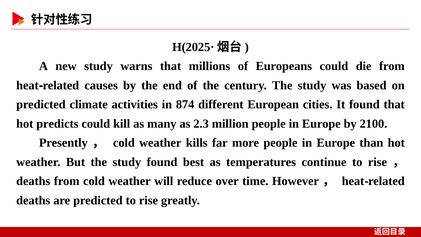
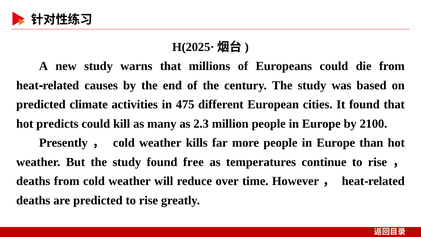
874: 874 -> 475 (185, 104)
best: best -> free (193, 162)
